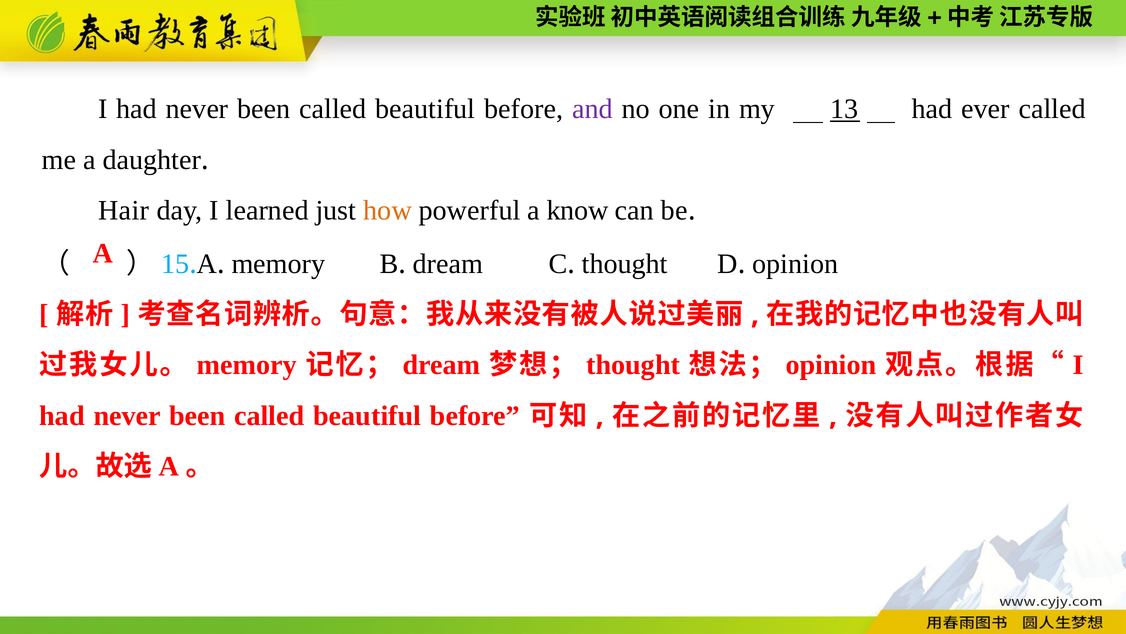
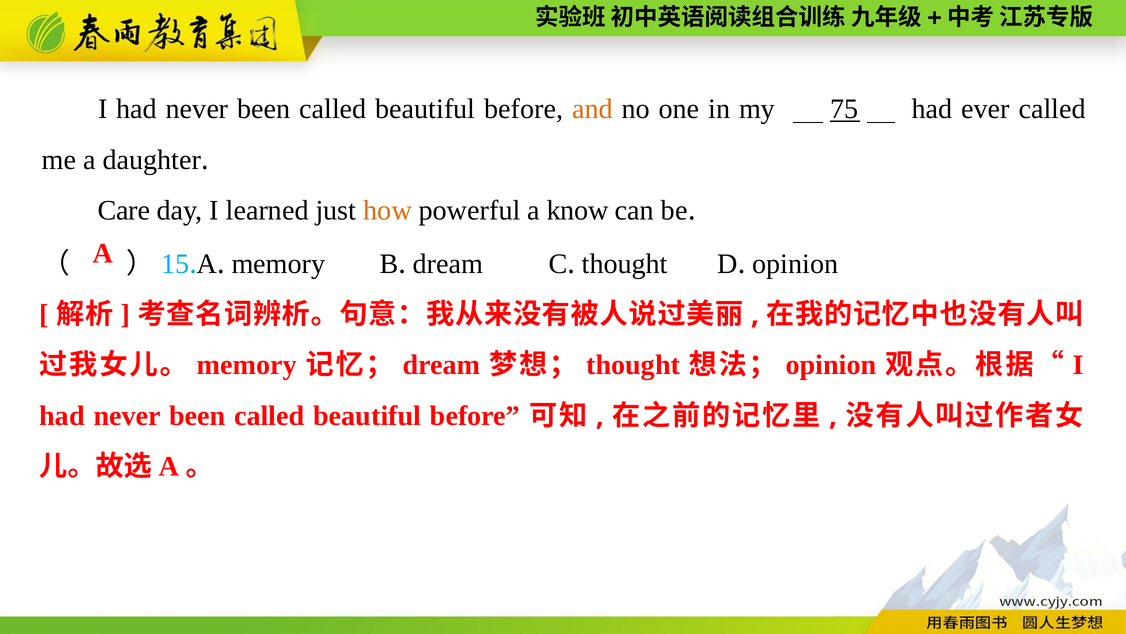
and colour: purple -> orange (592, 109)
13: 13 -> 75 (844, 109)
Hair: Hair -> Care (124, 210)
